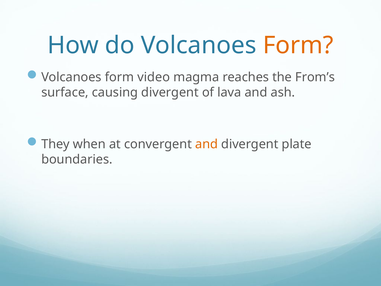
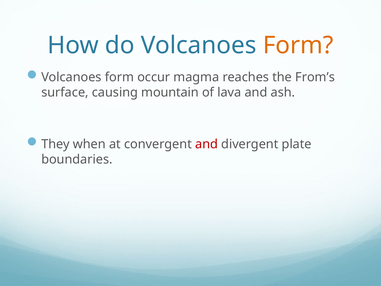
video: video -> occur (154, 77)
causing divergent: divergent -> mountain (170, 92)
and colour: orange -> red (207, 144)
